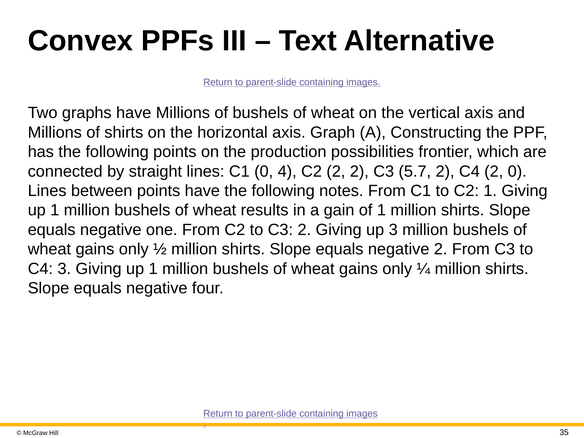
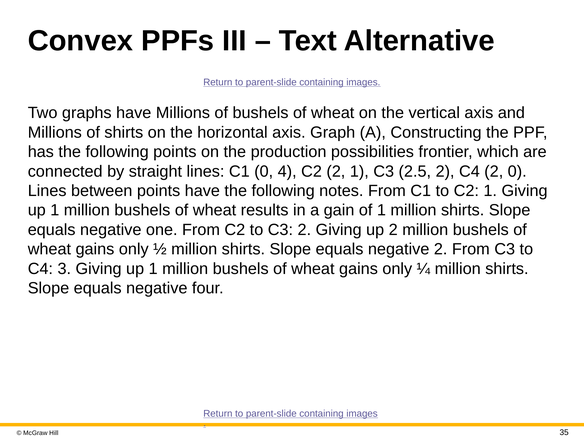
2 2: 2 -> 1 (359, 171)
5.7: 5.7 -> 2.5 (415, 171)
up 3: 3 -> 2 (393, 230)
